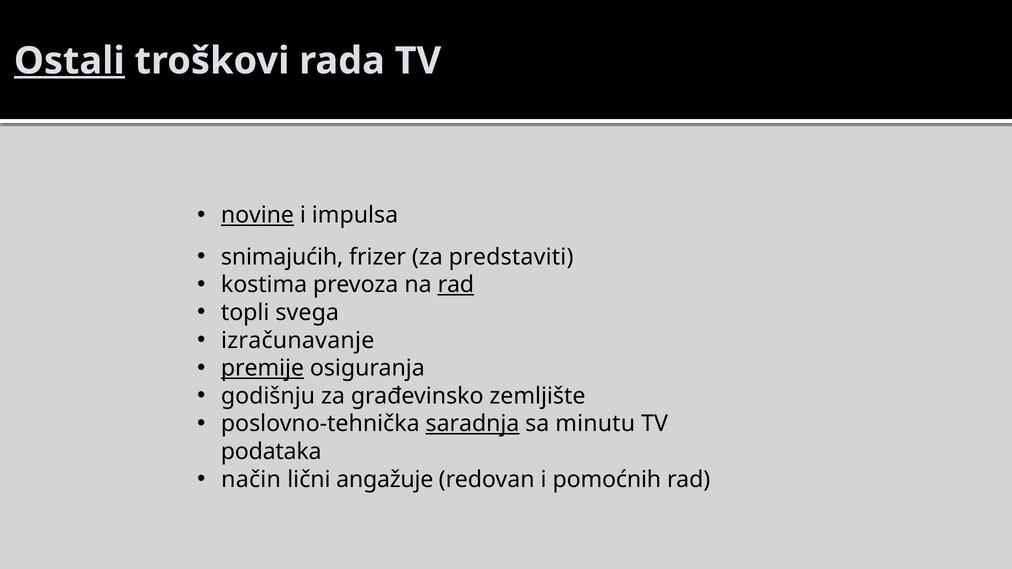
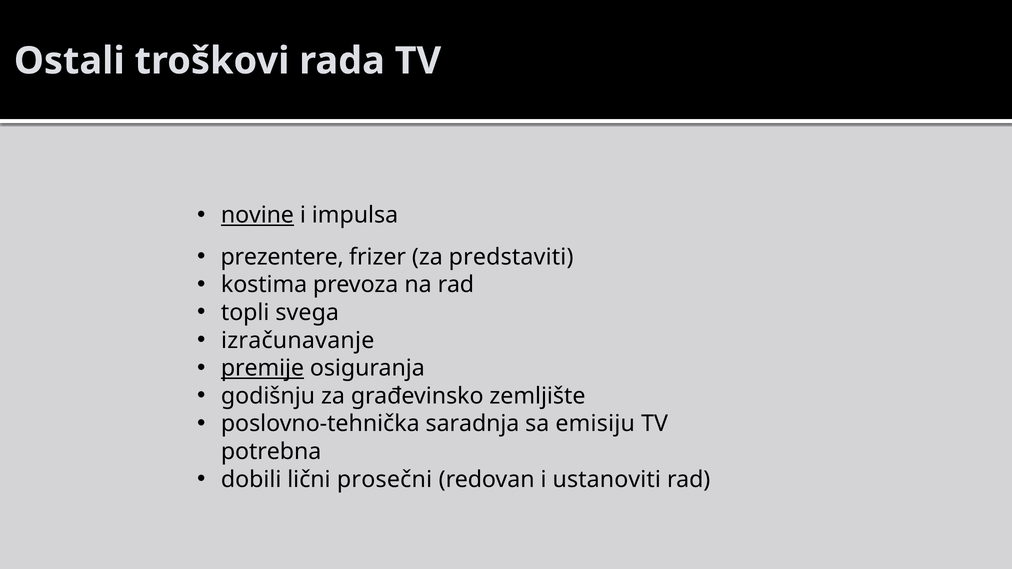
Ostali underline: present -> none (69, 61)
snimajućih: snimajućih -> prezentere (282, 257)
rad underline: present -> none (456, 285)
saradnja underline: present -> none (472, 424)
minutu: minutu -> emisiju (595, 424)
podataka: podataka -> potrebna (271, 452)
način: način -> dobili (251, 480)
angažuje: angažuje -> prosečni (385, 480)
pomoćnih: pomoćnih -> ustanoviti (607, 480)
